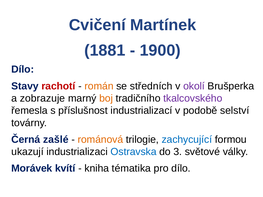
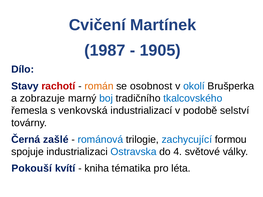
1881: 1881 -> 1987 (105, 51)
1900: 1900 -> 1905 (160, 51)
středních: středních -> osobnost (151, 86)
okolí colour: purple -> blue (194, 86)
boj colour: orange -> blue (106, 98)
tkalcovského colour: purple -> blue (193, 98)
příslušnost: příslušnost -> venkovská (83, 111)
románová colour: orange -> blue (100, 140)
ukazují: ukazují -> spojuje (28, 152)
3: 3 -> 4 (178, 152)
Morávek: Morávek -> Pokouší (32, 169)
pro dílo: dílo -> léta (181, 169)
